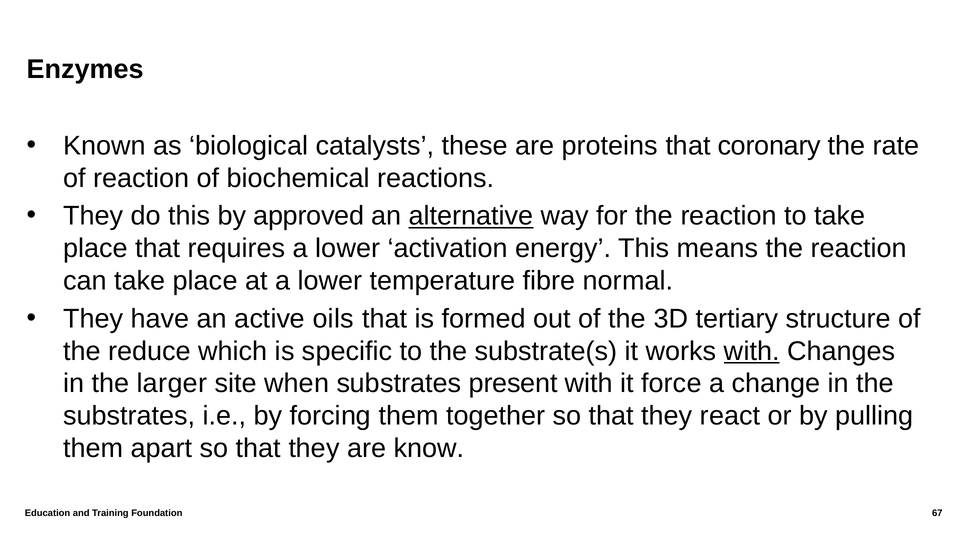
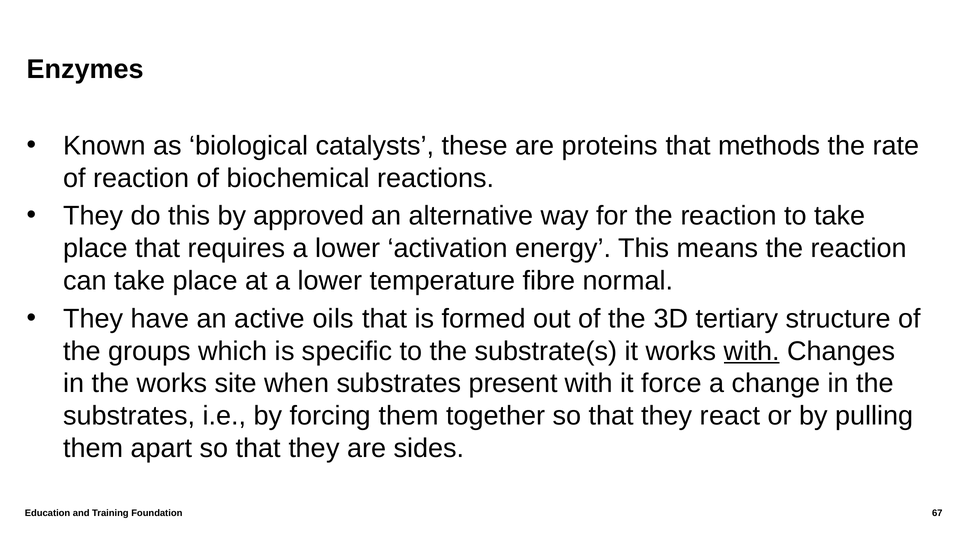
coronary: coronary -> methods (769, 146)
alternative underline: present -> none (471, 216)
reduce: reduce -> groups (150, 351)
the larger: larger -> works (172, 383)
know: know -> sides (429, 448)
